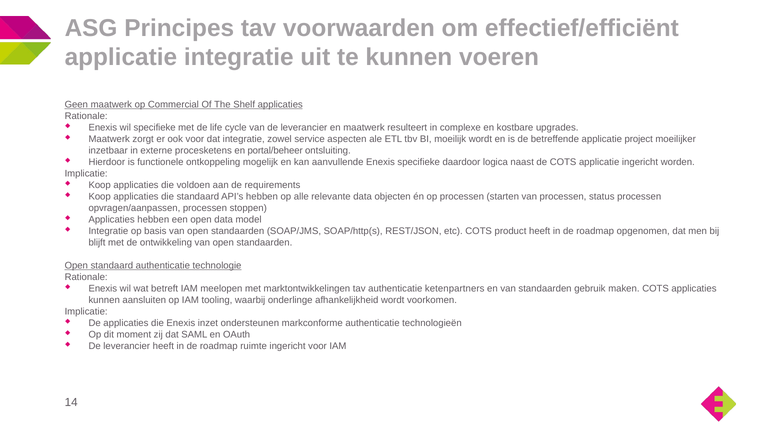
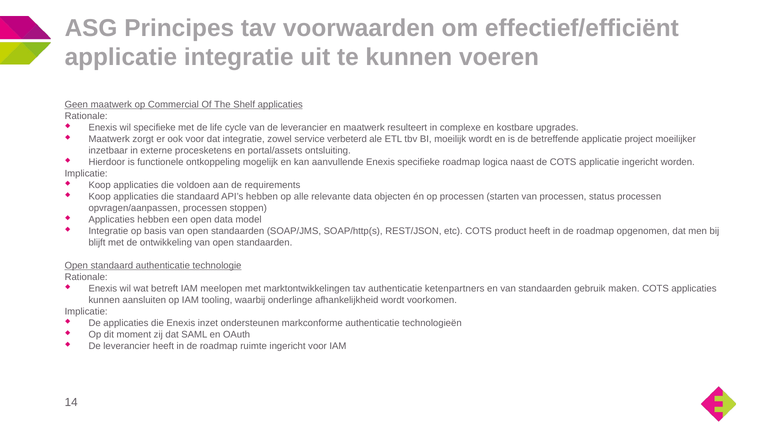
aspecten: aspecten -> verbeterd (347, 139)
portal/beheer: portal/beheer -> portal/assets (275, 151)
specifieke daardoor: daardoor -> roadmap (461, 162)
